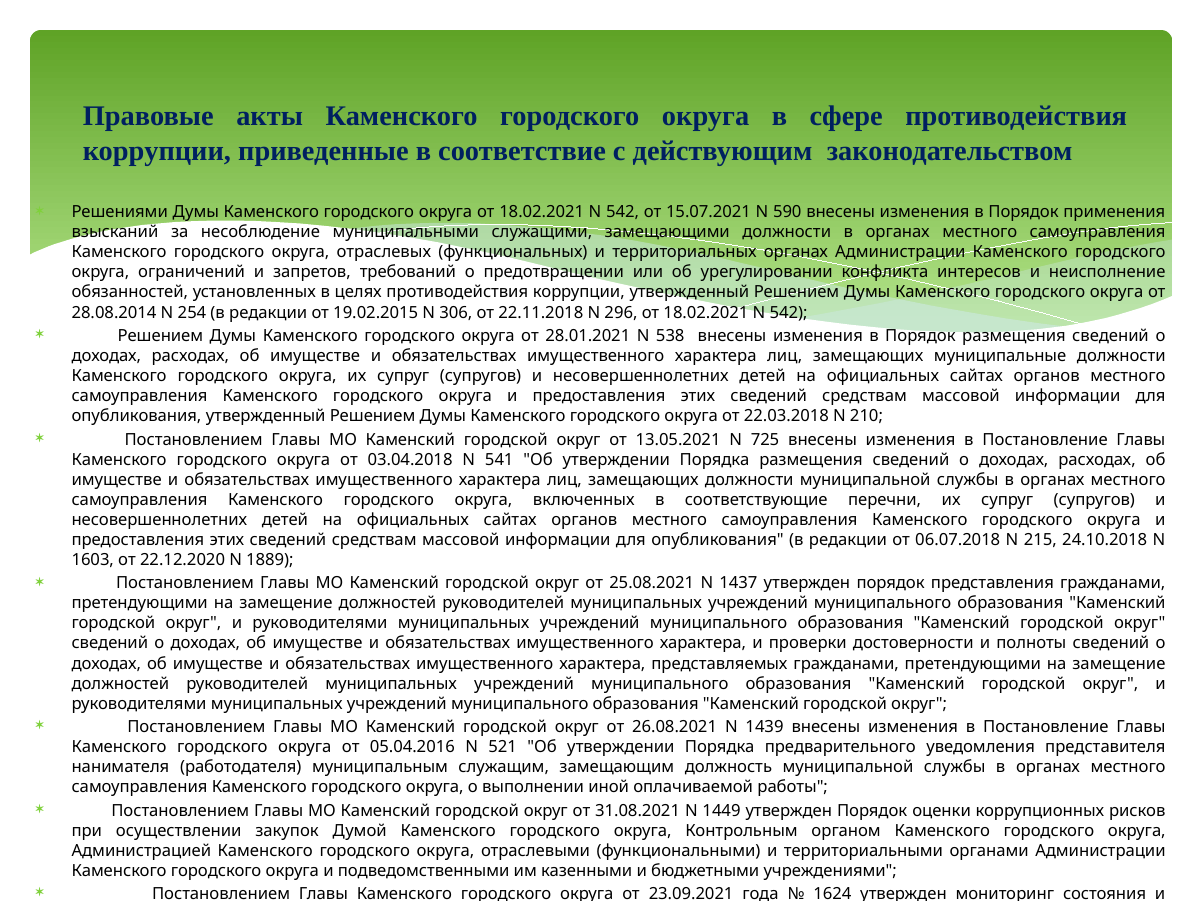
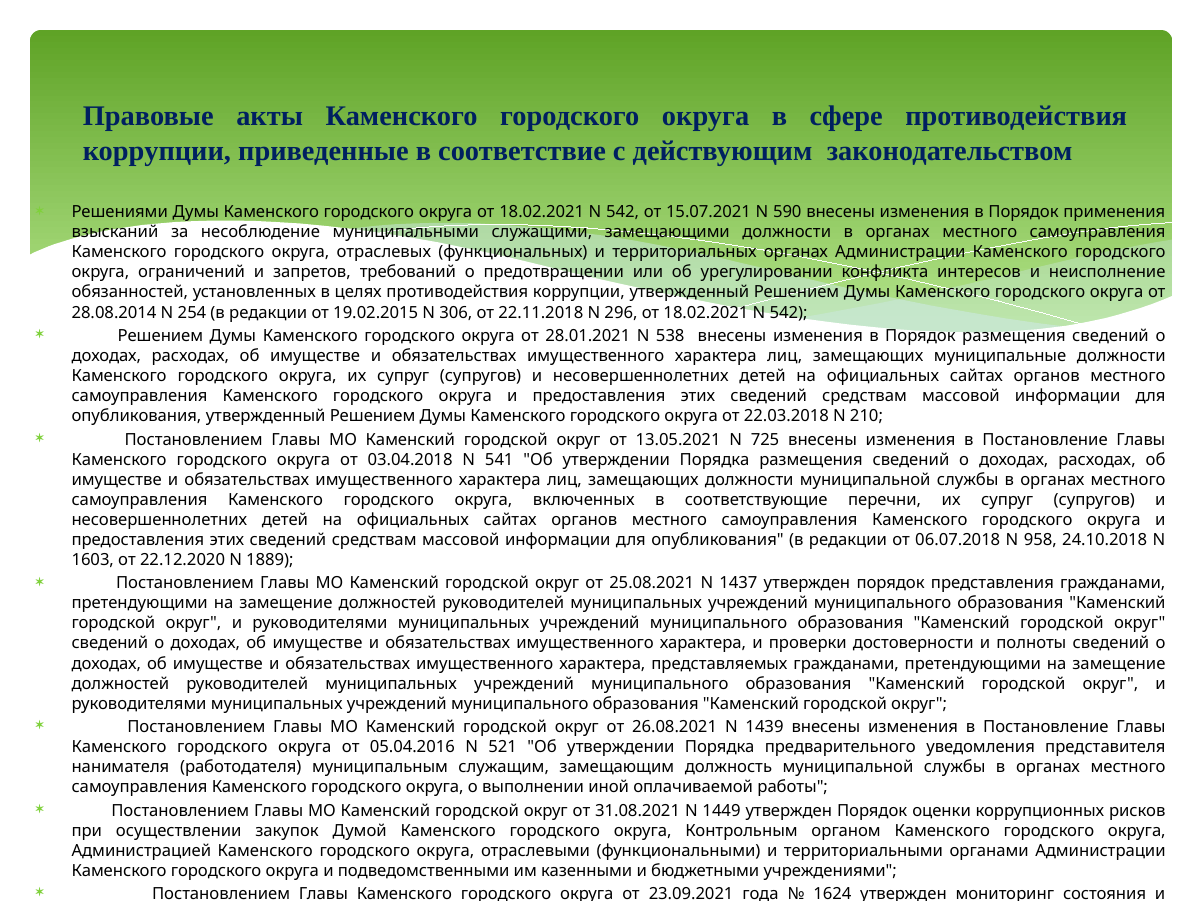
215: 215 -> 958 (1040, 540)
